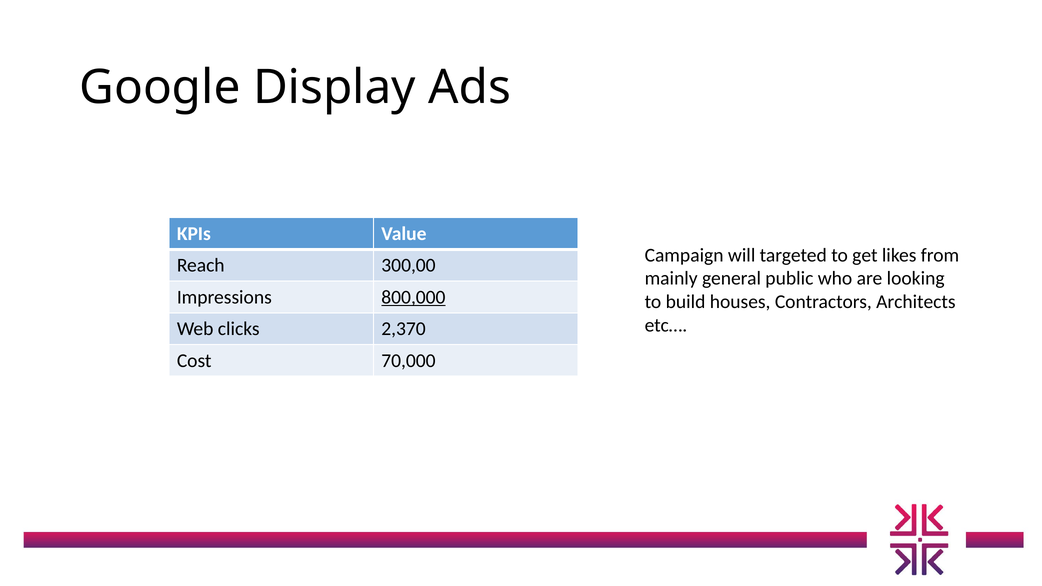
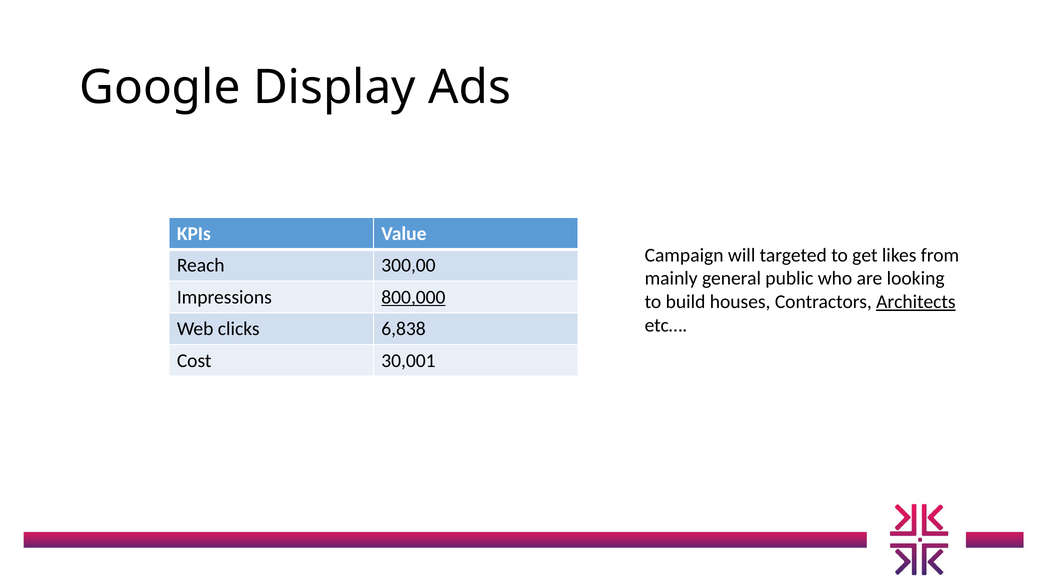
Architects underline: none -> present (916, 302)
2,370: 2,370 -> 6,838 (404, 329)
70,000: 70,000 -> 30,001 (408, 361)
